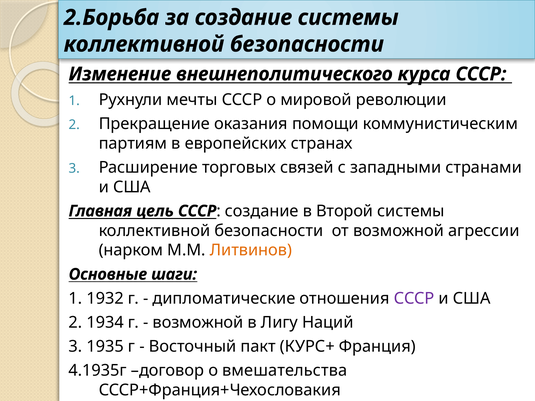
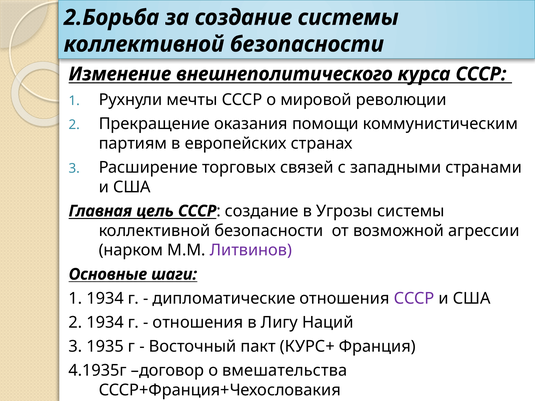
Второй: Второй -> Угрозы (345, 211)
Литвинов colour: orange -> purple (251, 250)
1 1932: 1932 -> 1934 (105, 299)
возможной: возможной -> отношения (198, 323)
